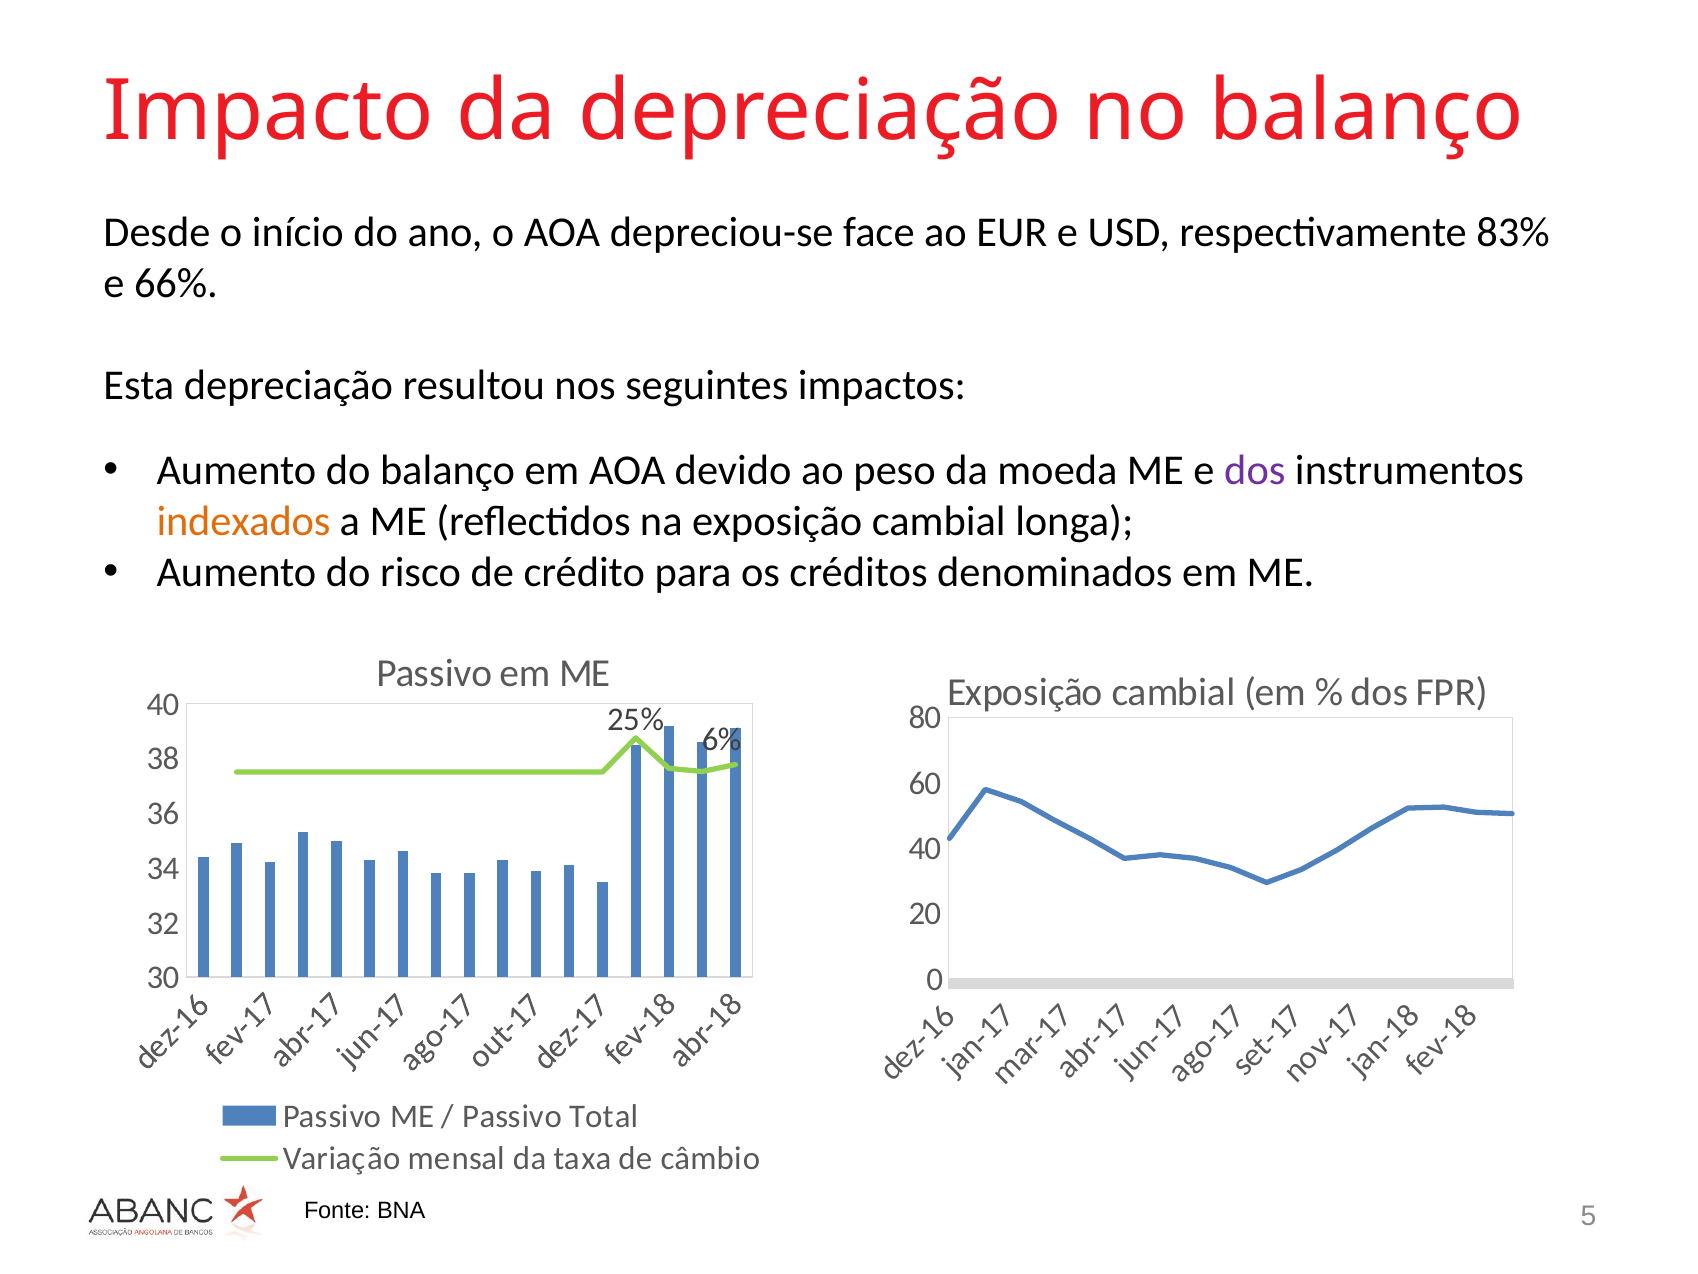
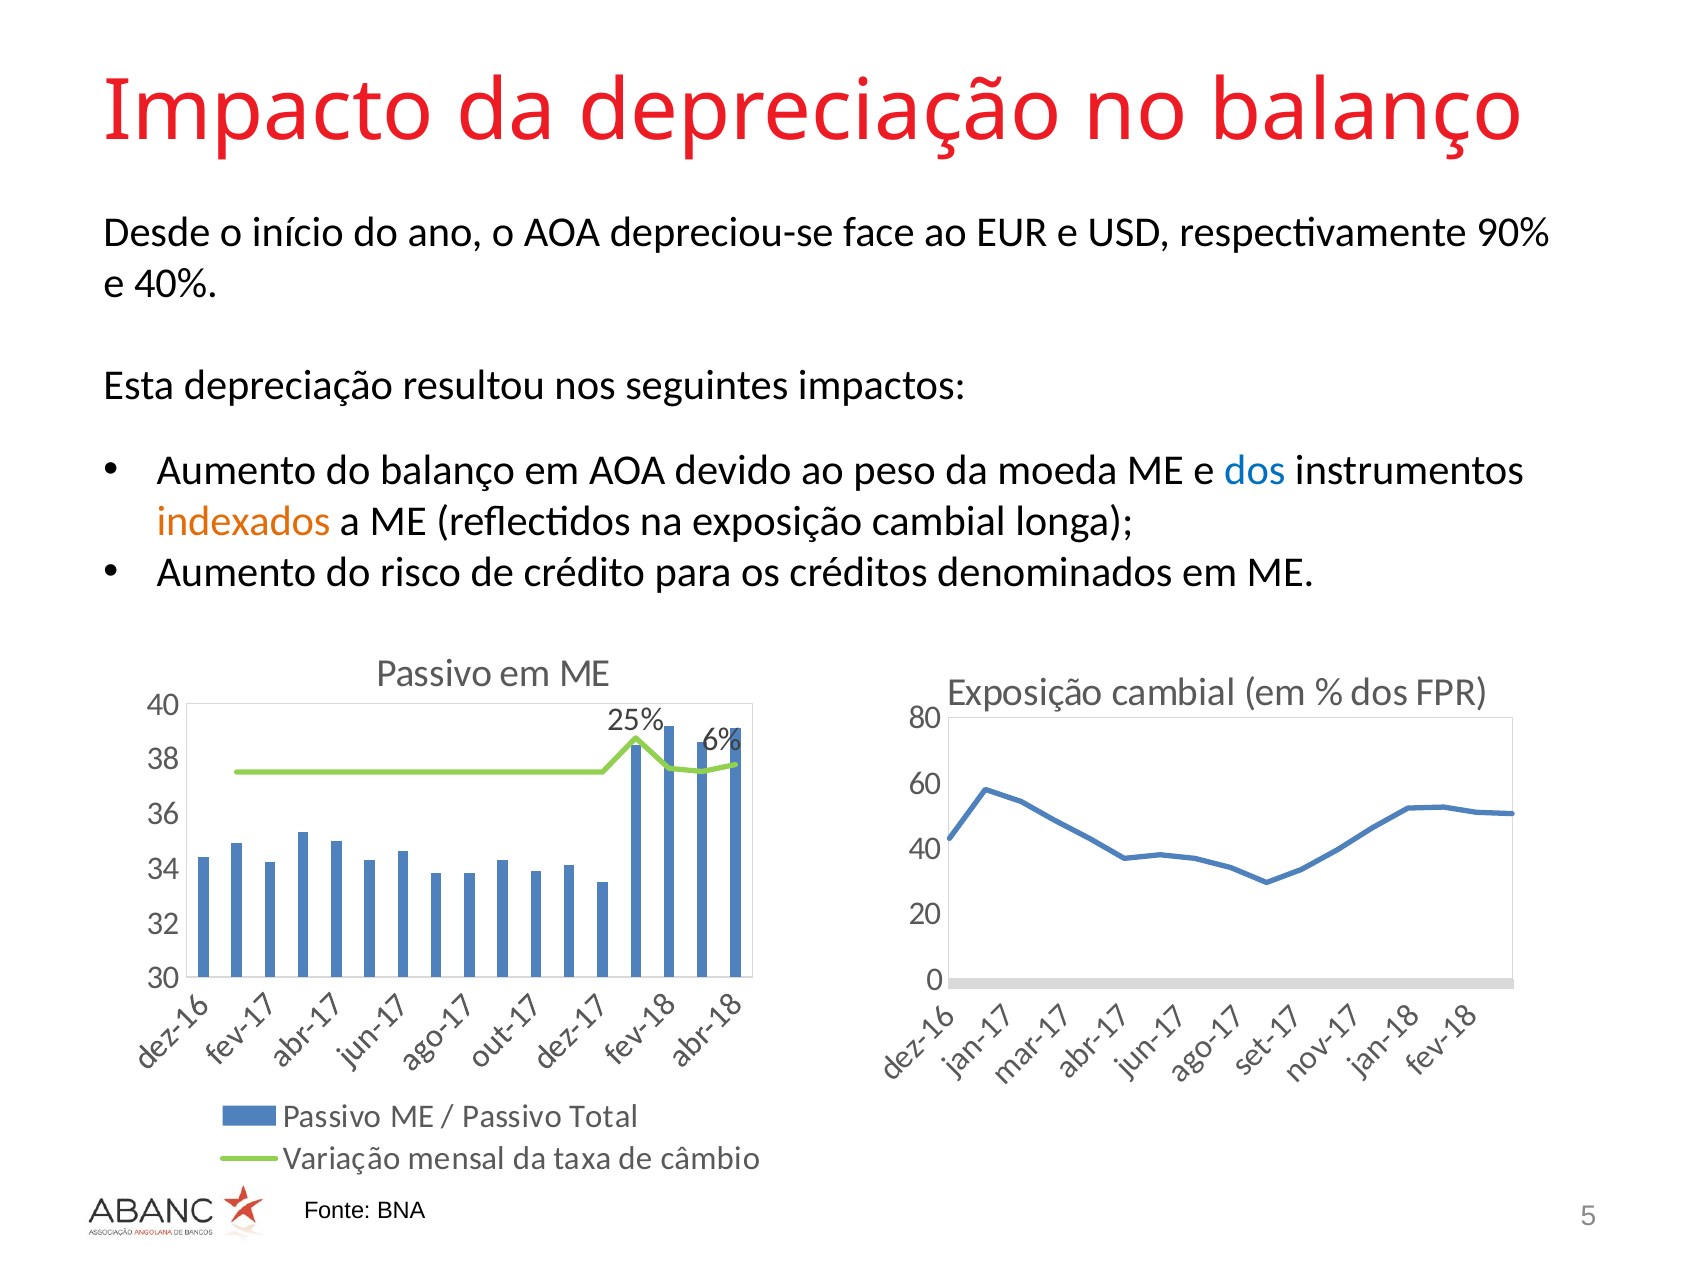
83%: 83% -> 90% (1513, 233)
66%: 66% -> 40% (176, 283)
dos colour: purple -> blue (1255, 470)
